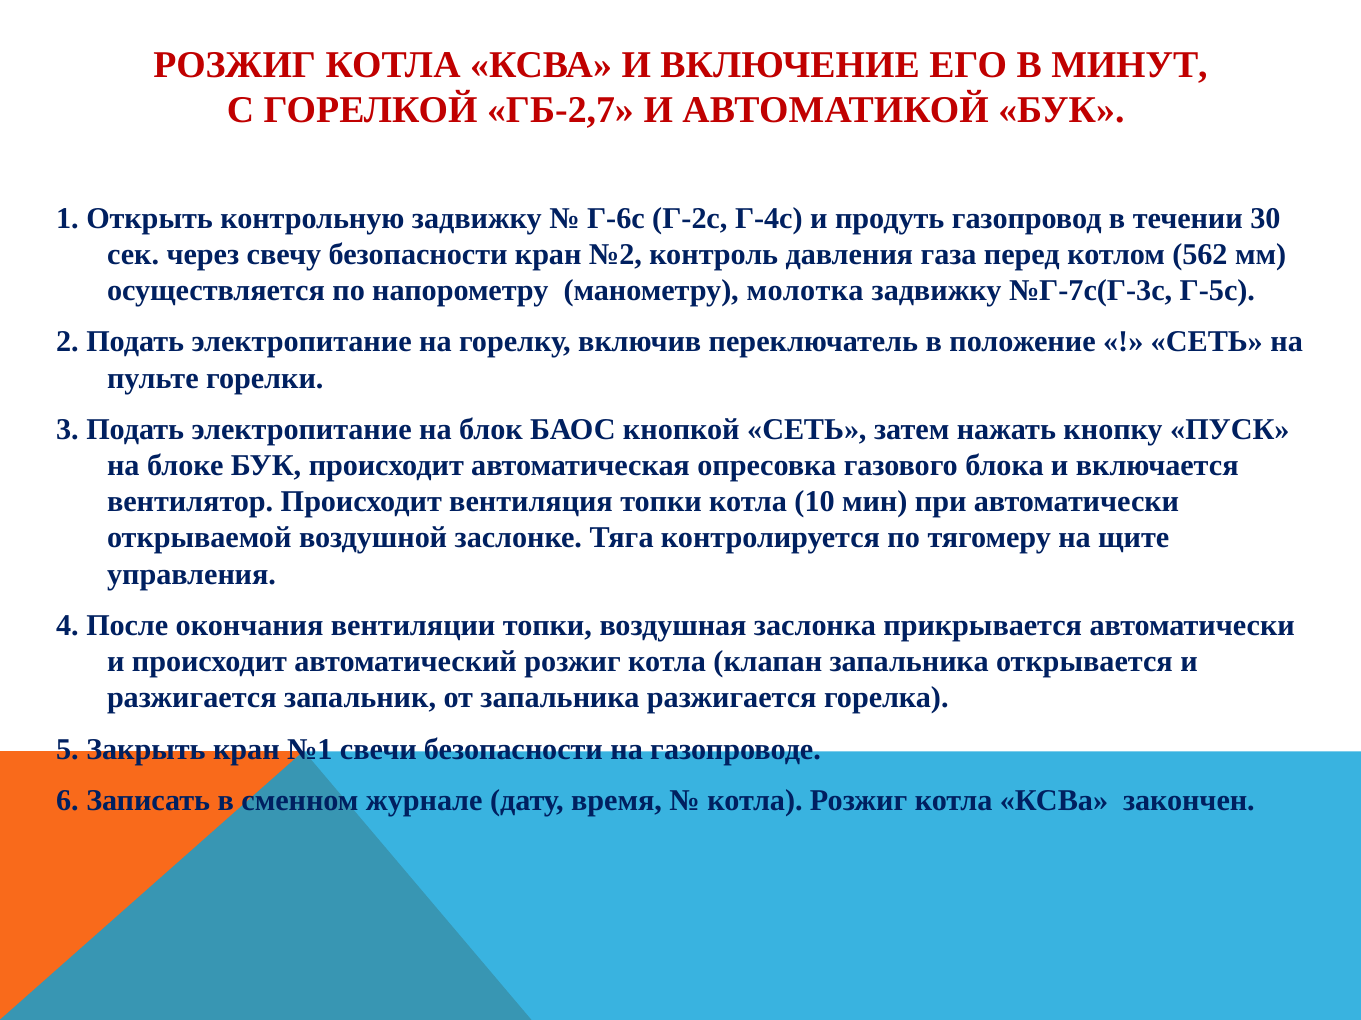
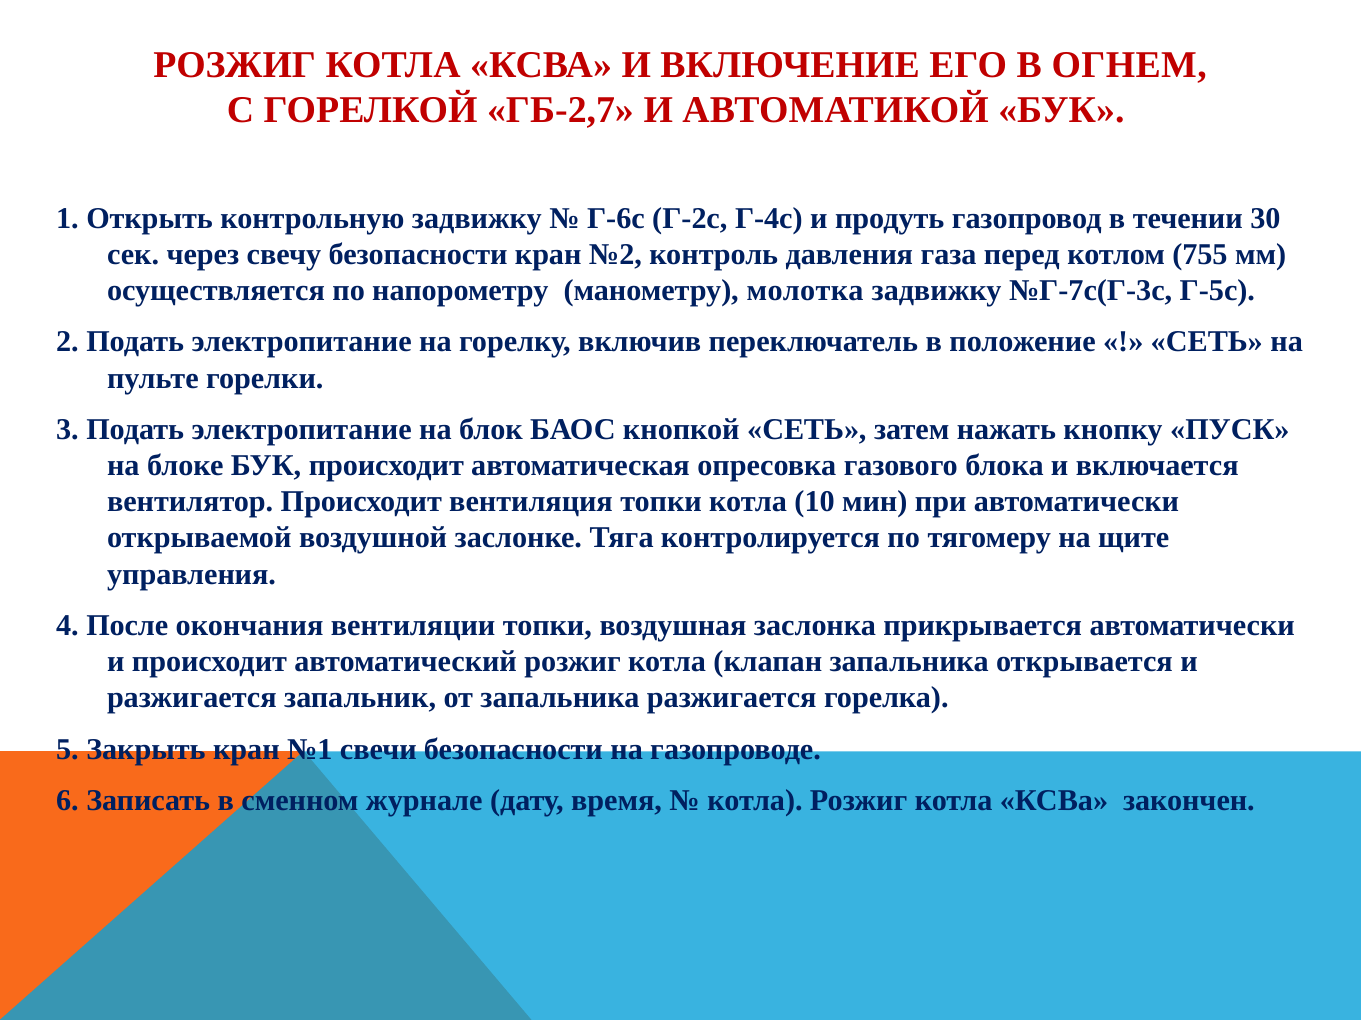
МИНУТ: МИНУТ -> ОГНЕМ (1129, 65)
562: 562 -> 755 (1200, 255)
